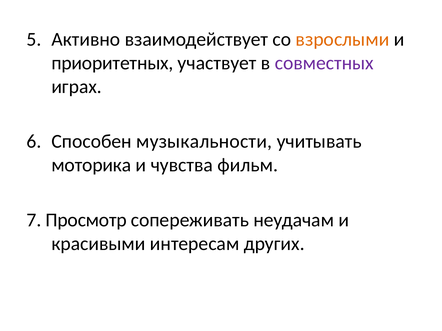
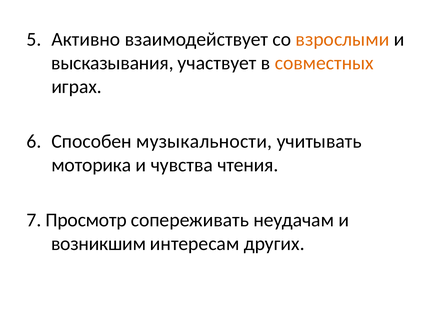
приоритетных: приоритетных -> высказывания (112, 63)
совместных colour: purple -> orange (324, 63)
фильм: фильм -> чтения (248, 165)
красивыми: красивыми -> возникшим (99, 244)
